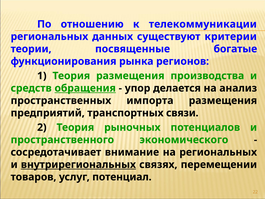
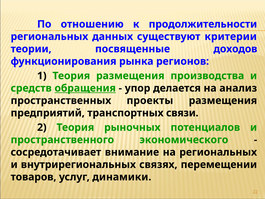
телекоммуникации: телекоммуникации -> продолжительности (203, 24)
богатые: богатые -> доходов (235, 49)
импорта: импорта -> проекты (150, 100)
внутрирегиональных underline: present -> none (78, 164)
потенциал: потенциал -> динамики (122, 177)
